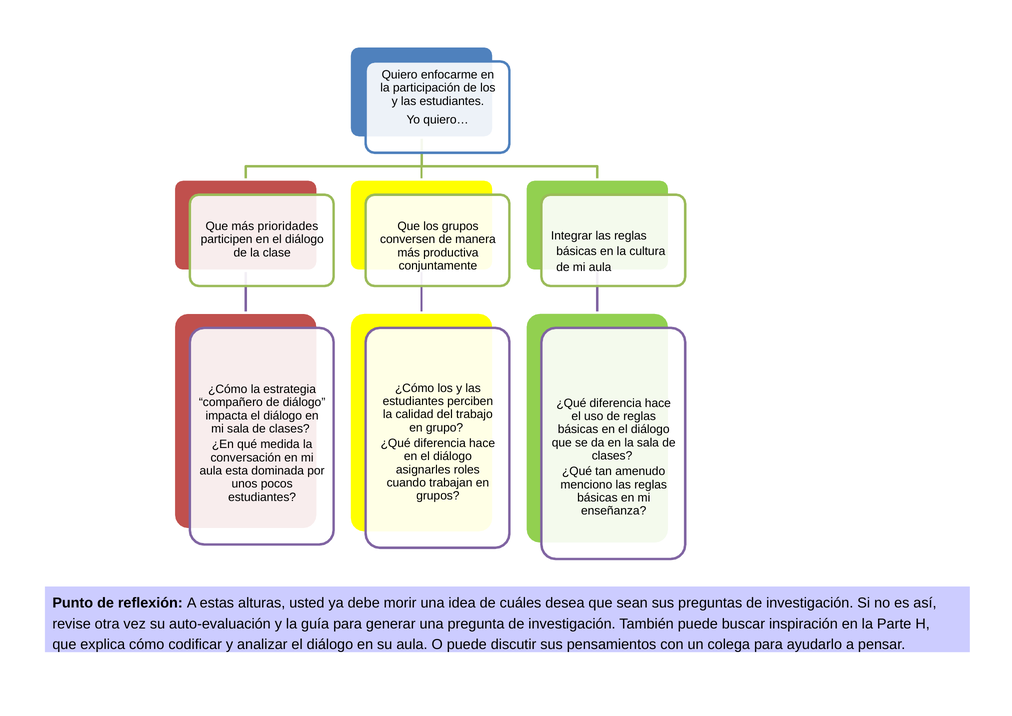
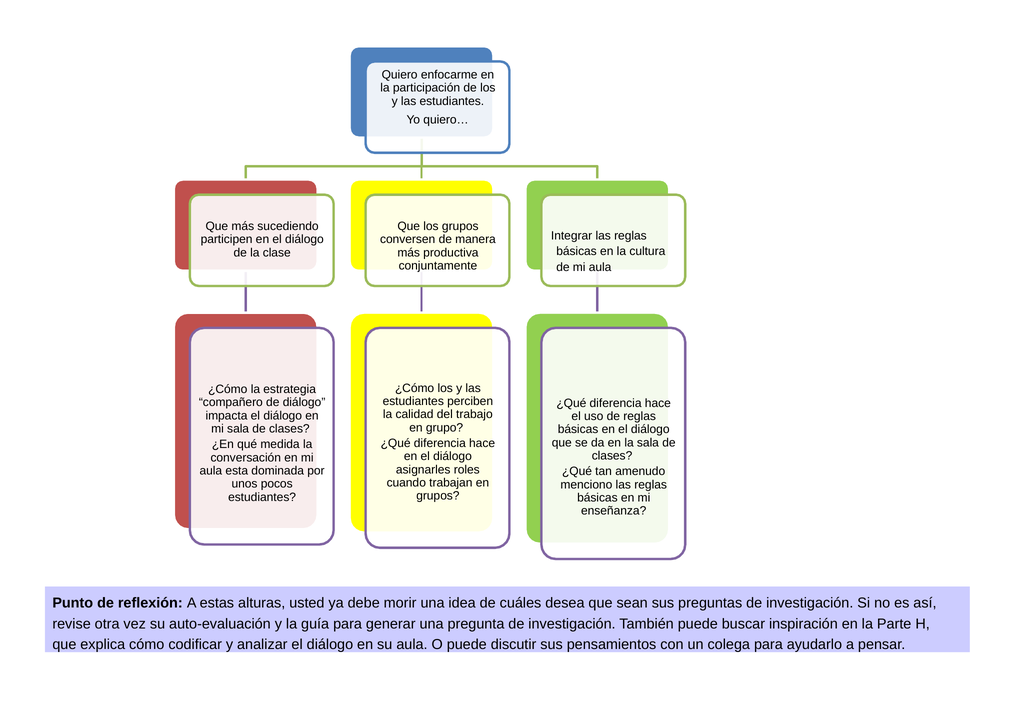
prioridades: prioridades -> sucediendo (288, 226)
